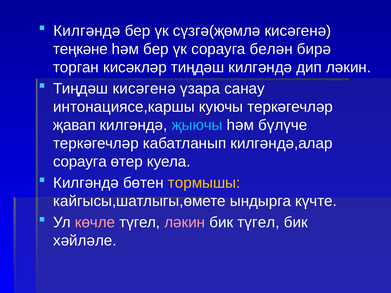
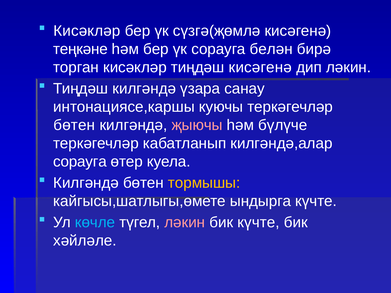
Килгәндә: Килгәндә -> Кисәкләр (87, 31)
тиңдәш килгәндә: килгәндә -> кисәгенә (260, 67)
Тиңдәш кисәгенә: кисәгенә -> килгәндә (144, 89)
җавап: җавап -> бөтен (74, 125)
җыючы colour: light blue -> pink (197, 125)
көчле colour: pink -> light blue (95, 223)
бик түгел: түгел -> күчте (258, 223)
